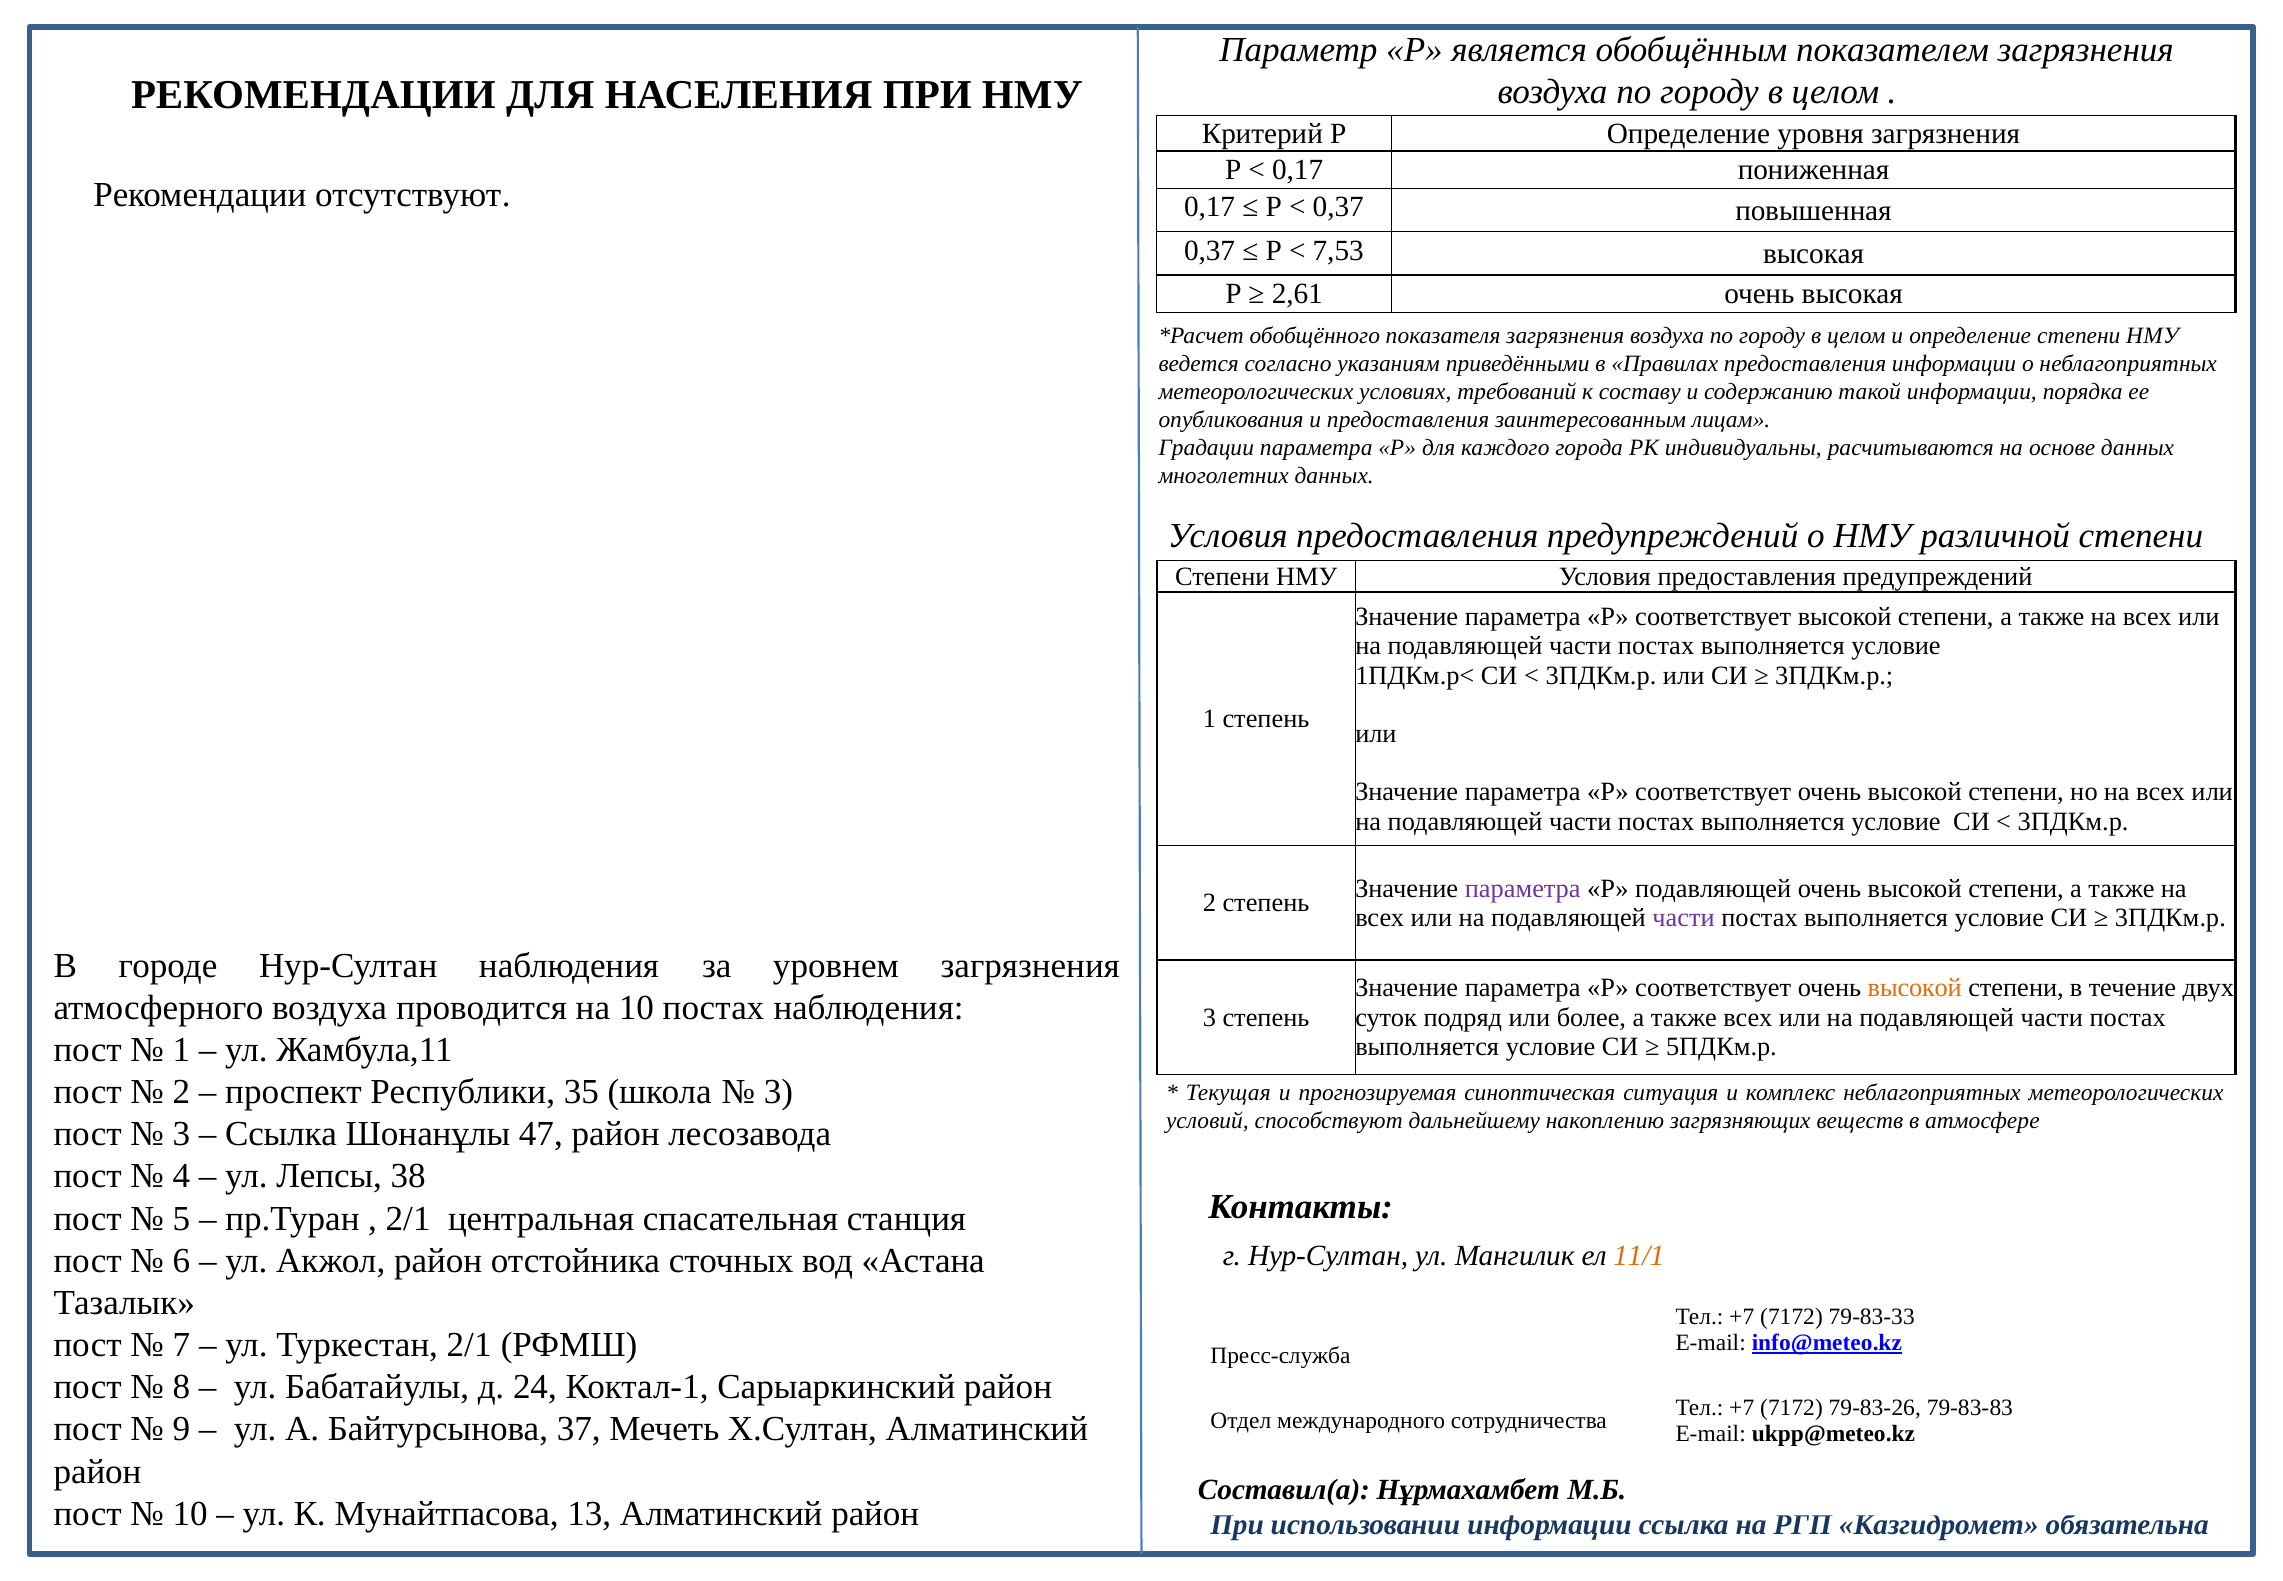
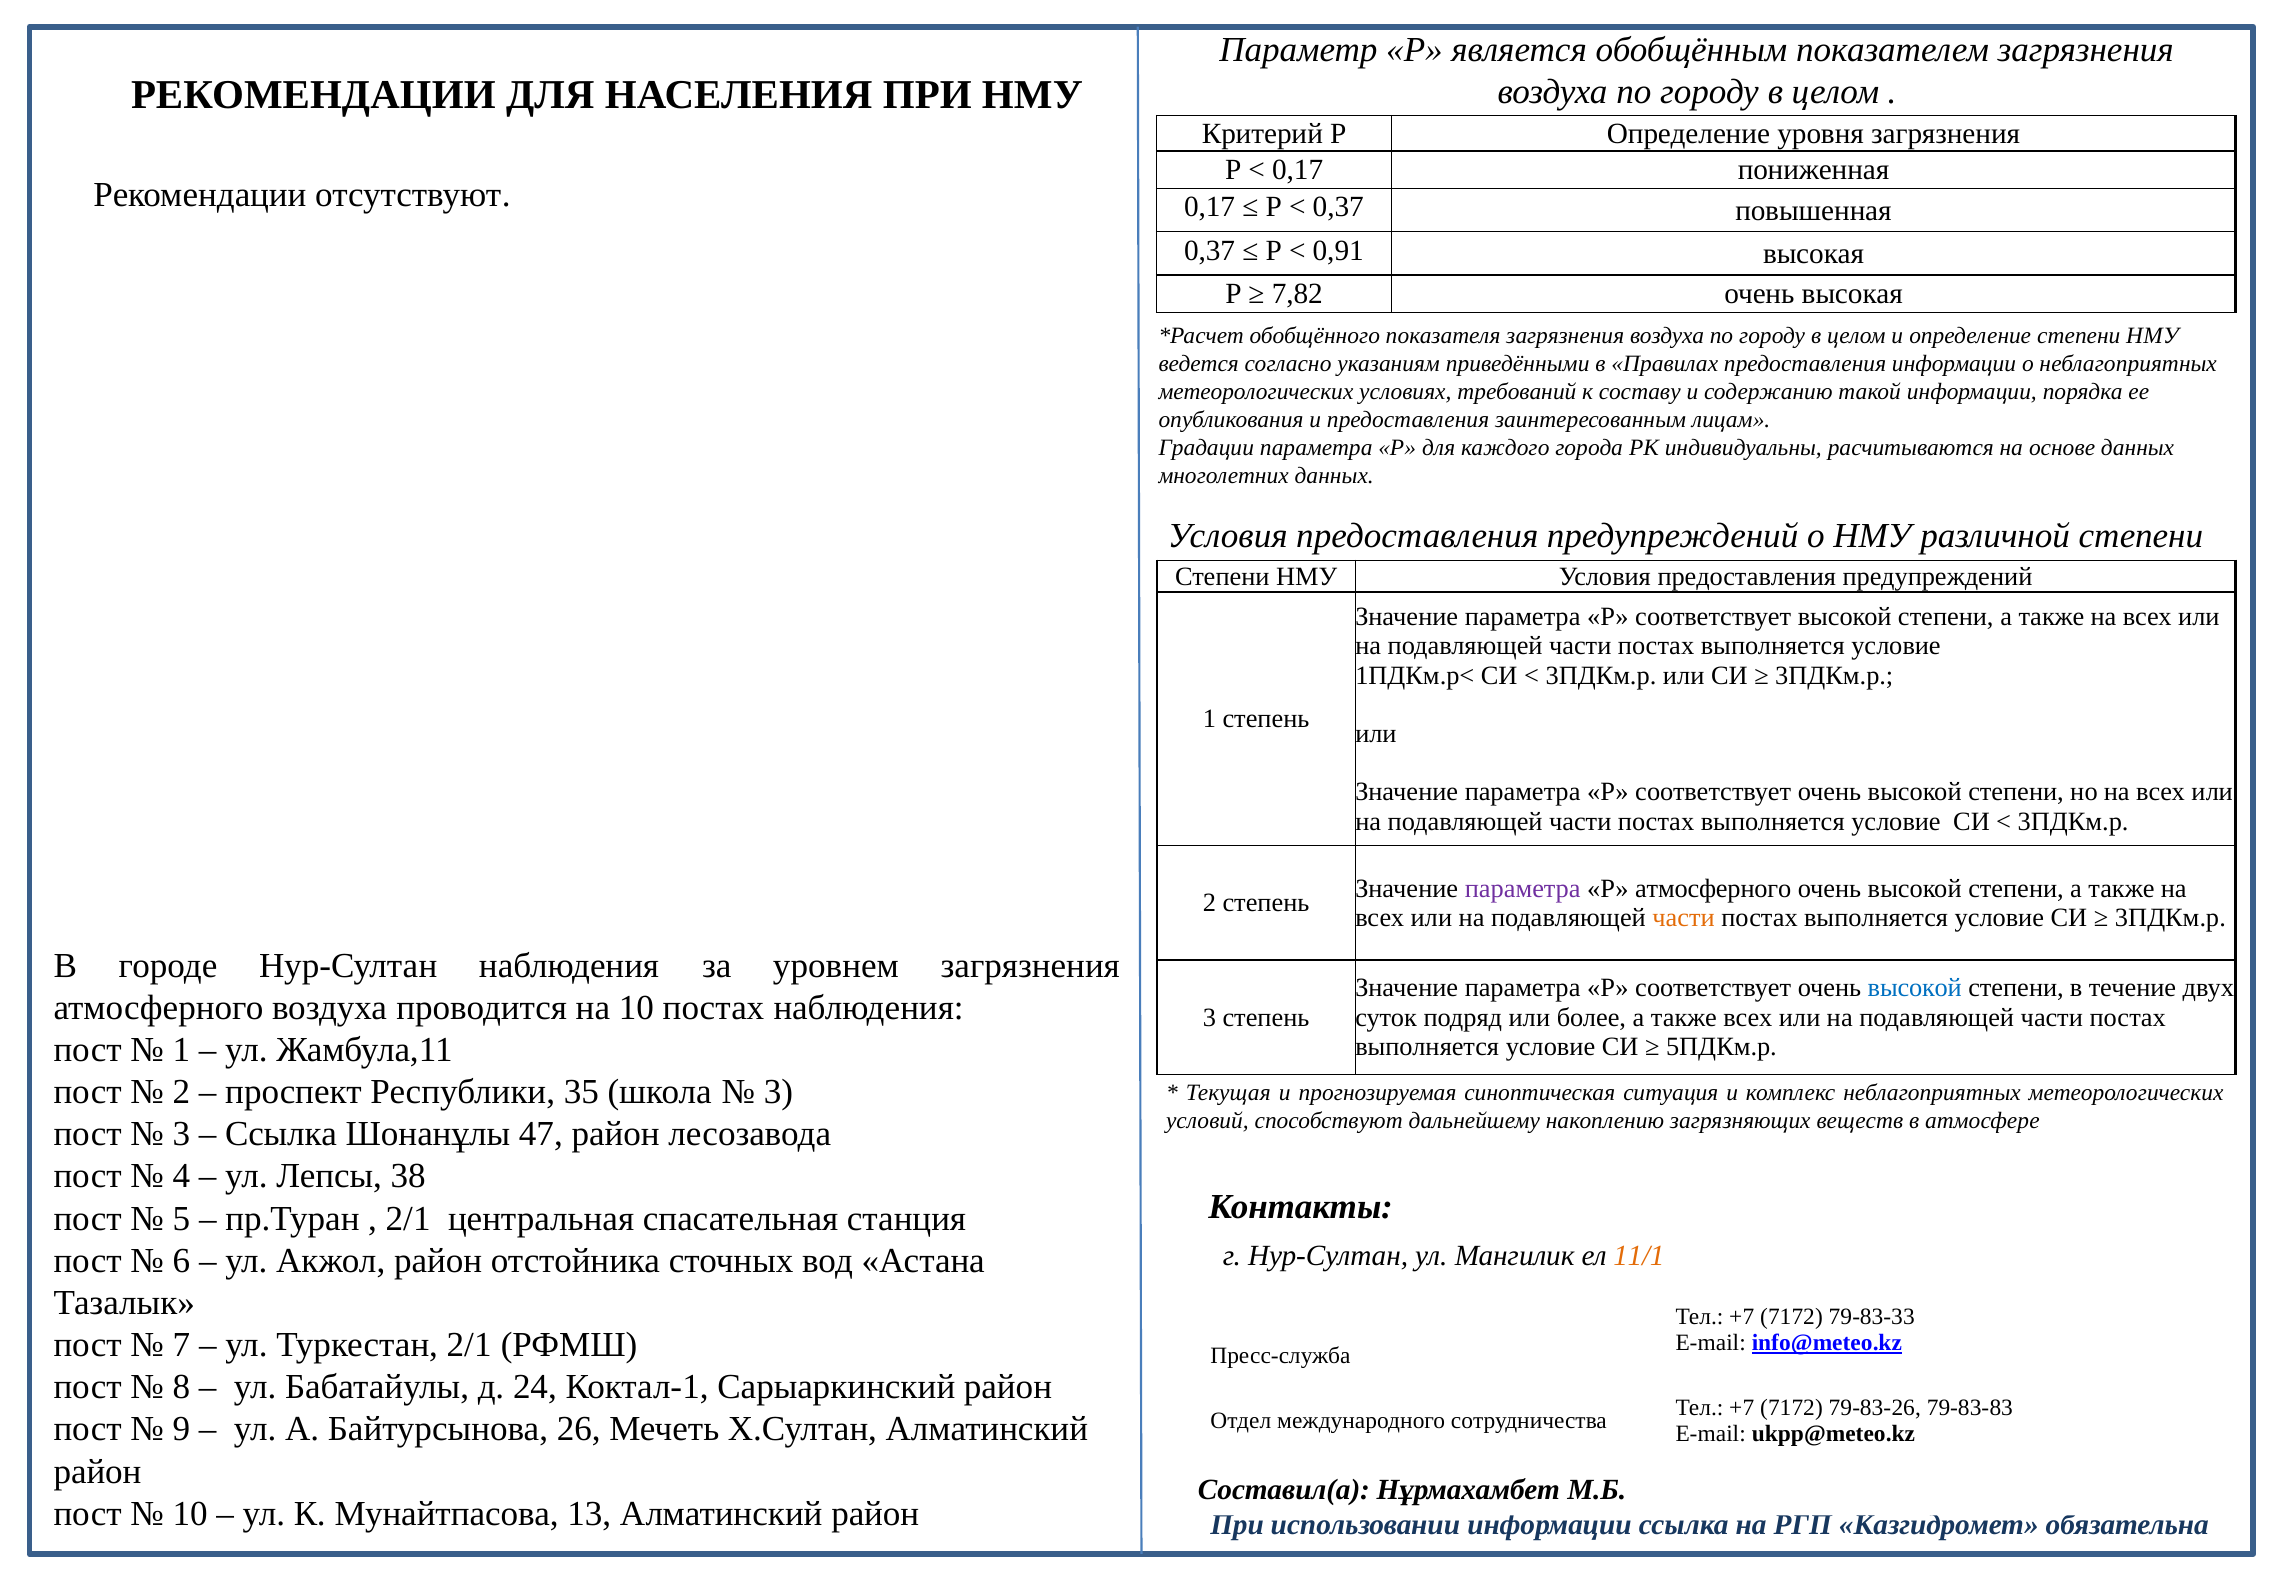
7,53: 7,53 -> 0,91 (1338, 250)
2,61: 2,61 -> 7,82 (1297, 293)
Р подавляющей: подавляющей -> атмосферного (1713, 888)
части colour: purple -> orange (1684, 917)
высокой colour: orange -> blue (1915, 988)
37: 37 -> 26 (579, 1429)
